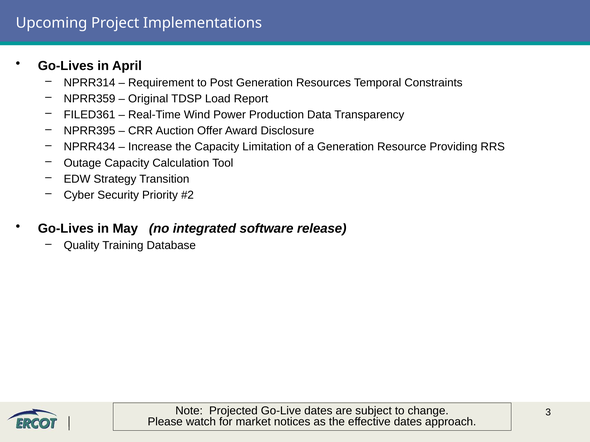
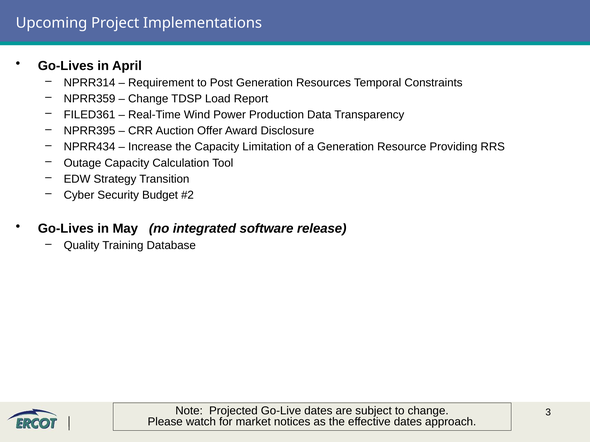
Original: Original -> Change (148, 99)
Priority: Priority -> Budget (160, 195)
